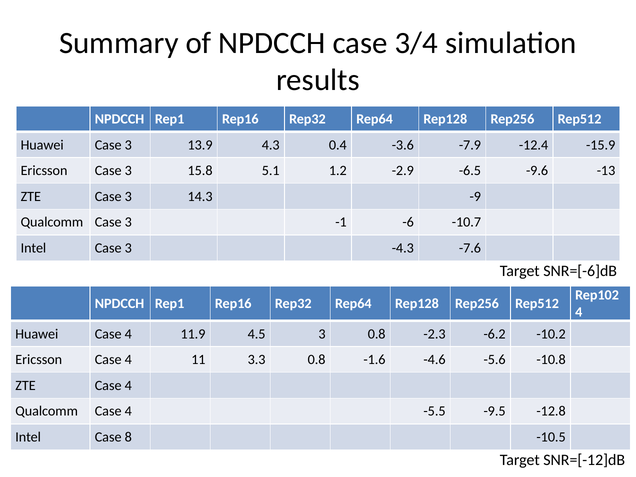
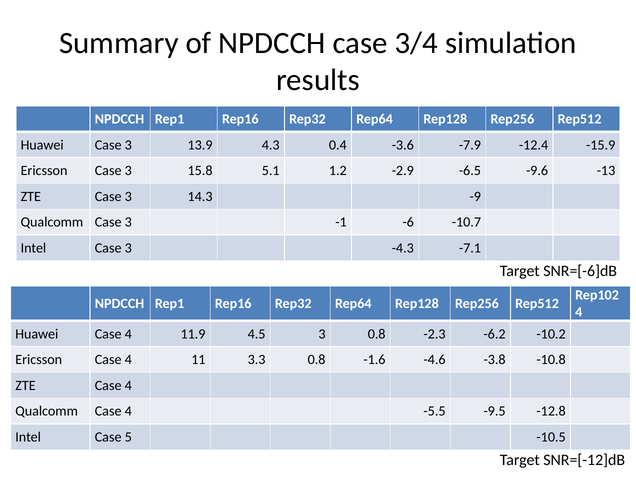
-7.6: -7.6 -> -7.1 (470, 248)
-5.6: -5.6 -> -3.8 (495, 360)
8: 8 -> 5 (128, 437)
